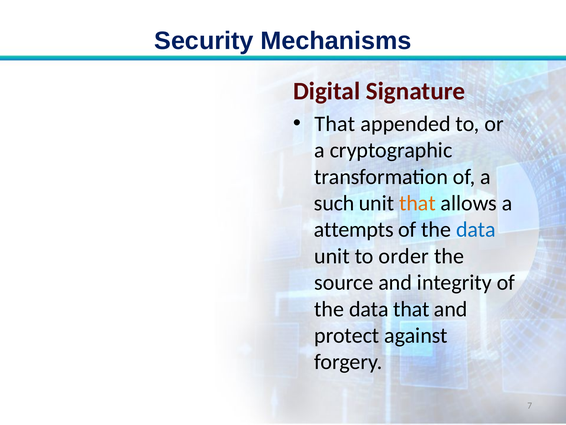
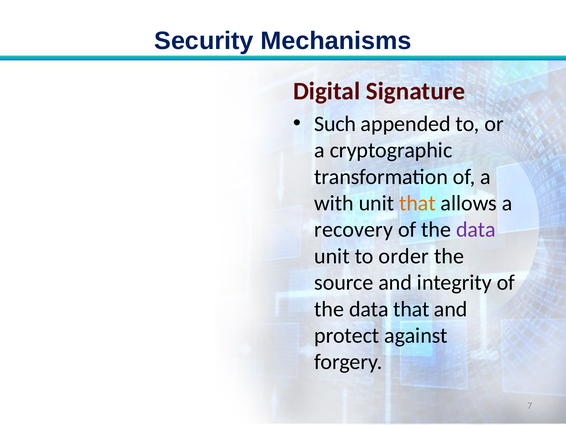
That: That -> Such (335, 124)
such: such -> with (334, 203)
attempts: attempts -> recovery (354, 229)
data colour: blue -> purple (476, 229)
